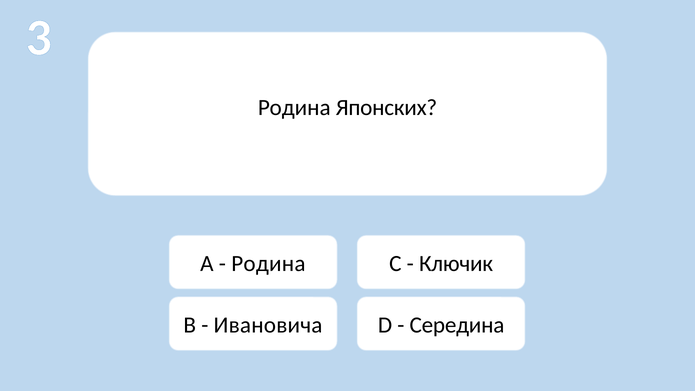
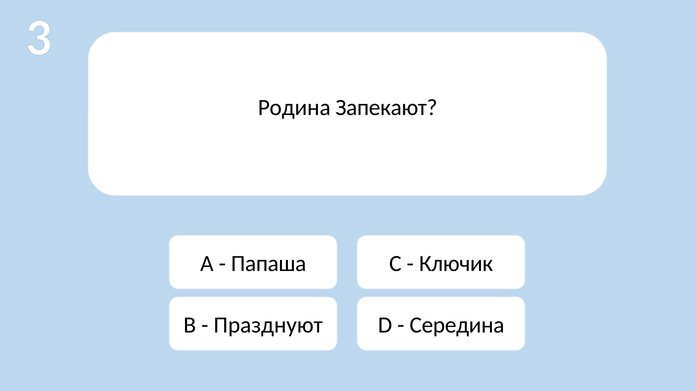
Японских: Японских -> Запекают (386, 108)
Родина: Родина -> Папаша (269, 264)
Ивановича: Ивановича -> Празднуют (268, 325)
